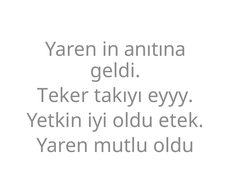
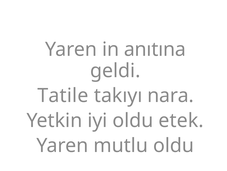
Teker: Teker -> Tatile (63, 95)
eyyy: eyyy -> nara (171, 95)
